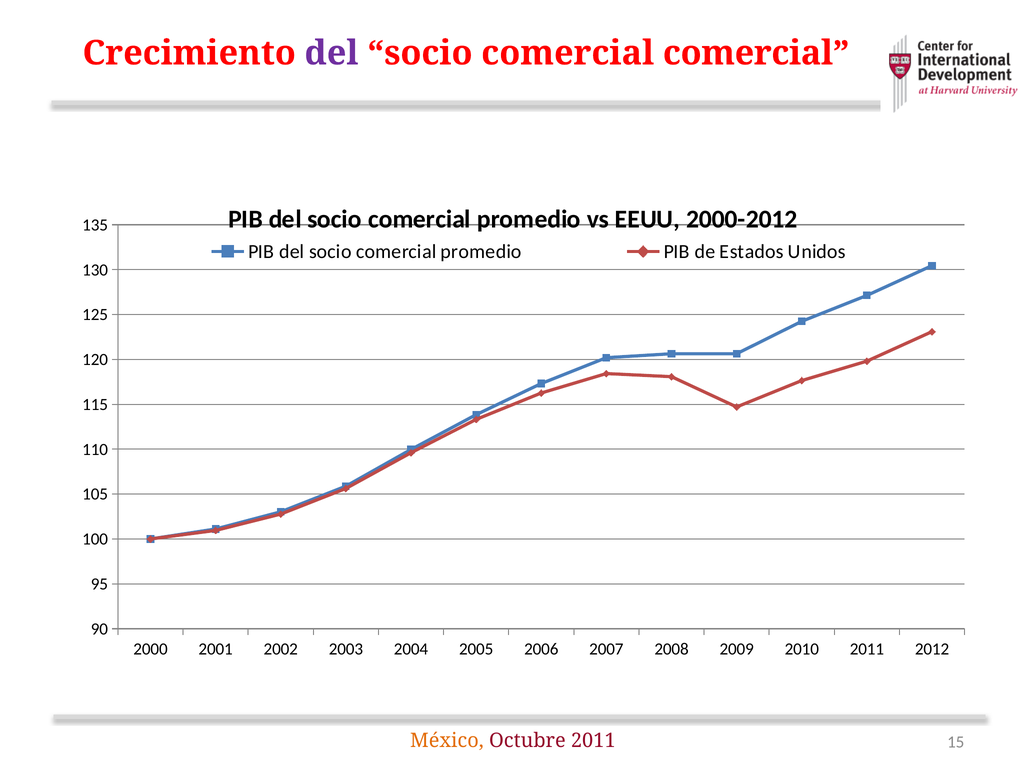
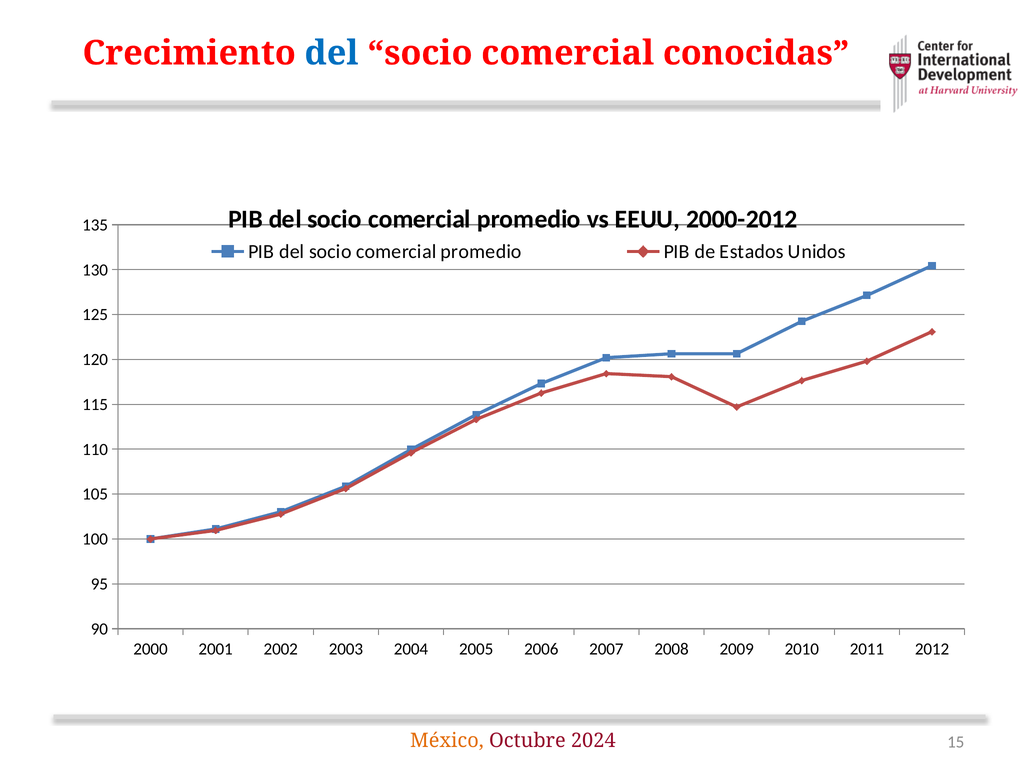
del colour: purple -> blue (331, 53)
comercial comercial: comercial -> conocidas (756, 53)
Octubre 2011: 2011 -> 2024 (593, 740)
